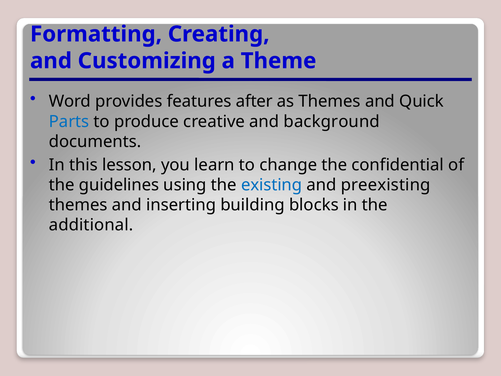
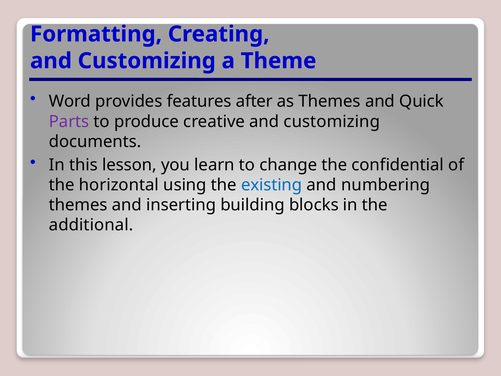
Parts colour: blue -> purple (69, 121)
creative and background: background -> customizing (332, 121)
guidelines: guidelines -> horizontal (119, 185)
preexisting: preexisting -> numbering (386, 185)
